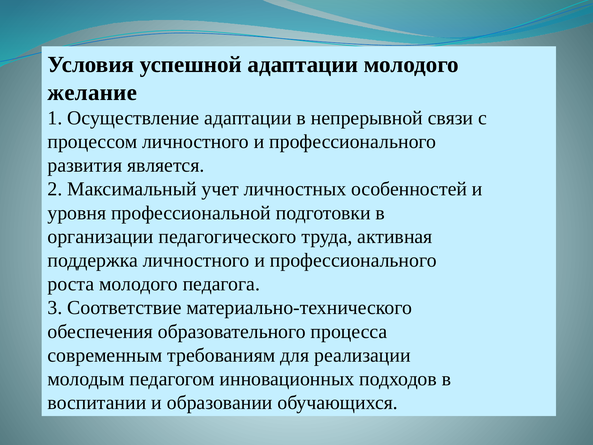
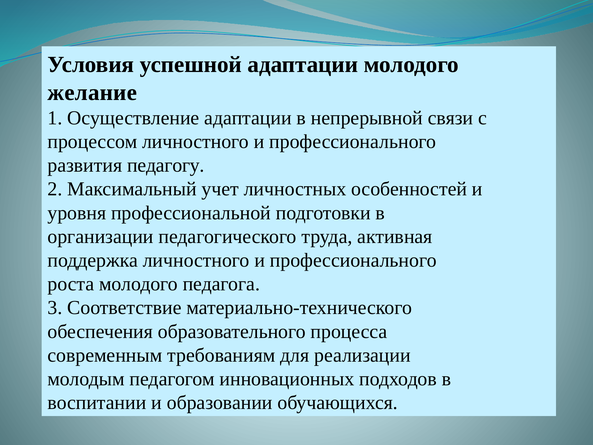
является: является -> педагогу (166, 165)
